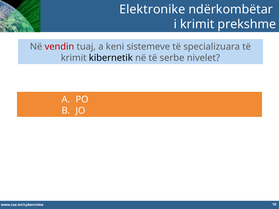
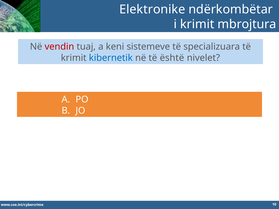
prekshme: prekshme -> mbrojtura (247, 24)
kibernetik colour: black -> blue (111, 58)
serbe: serbe -> është (172, 58)
